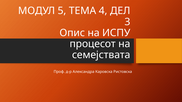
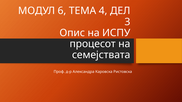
5: 5 -> 6 (62, 11)
